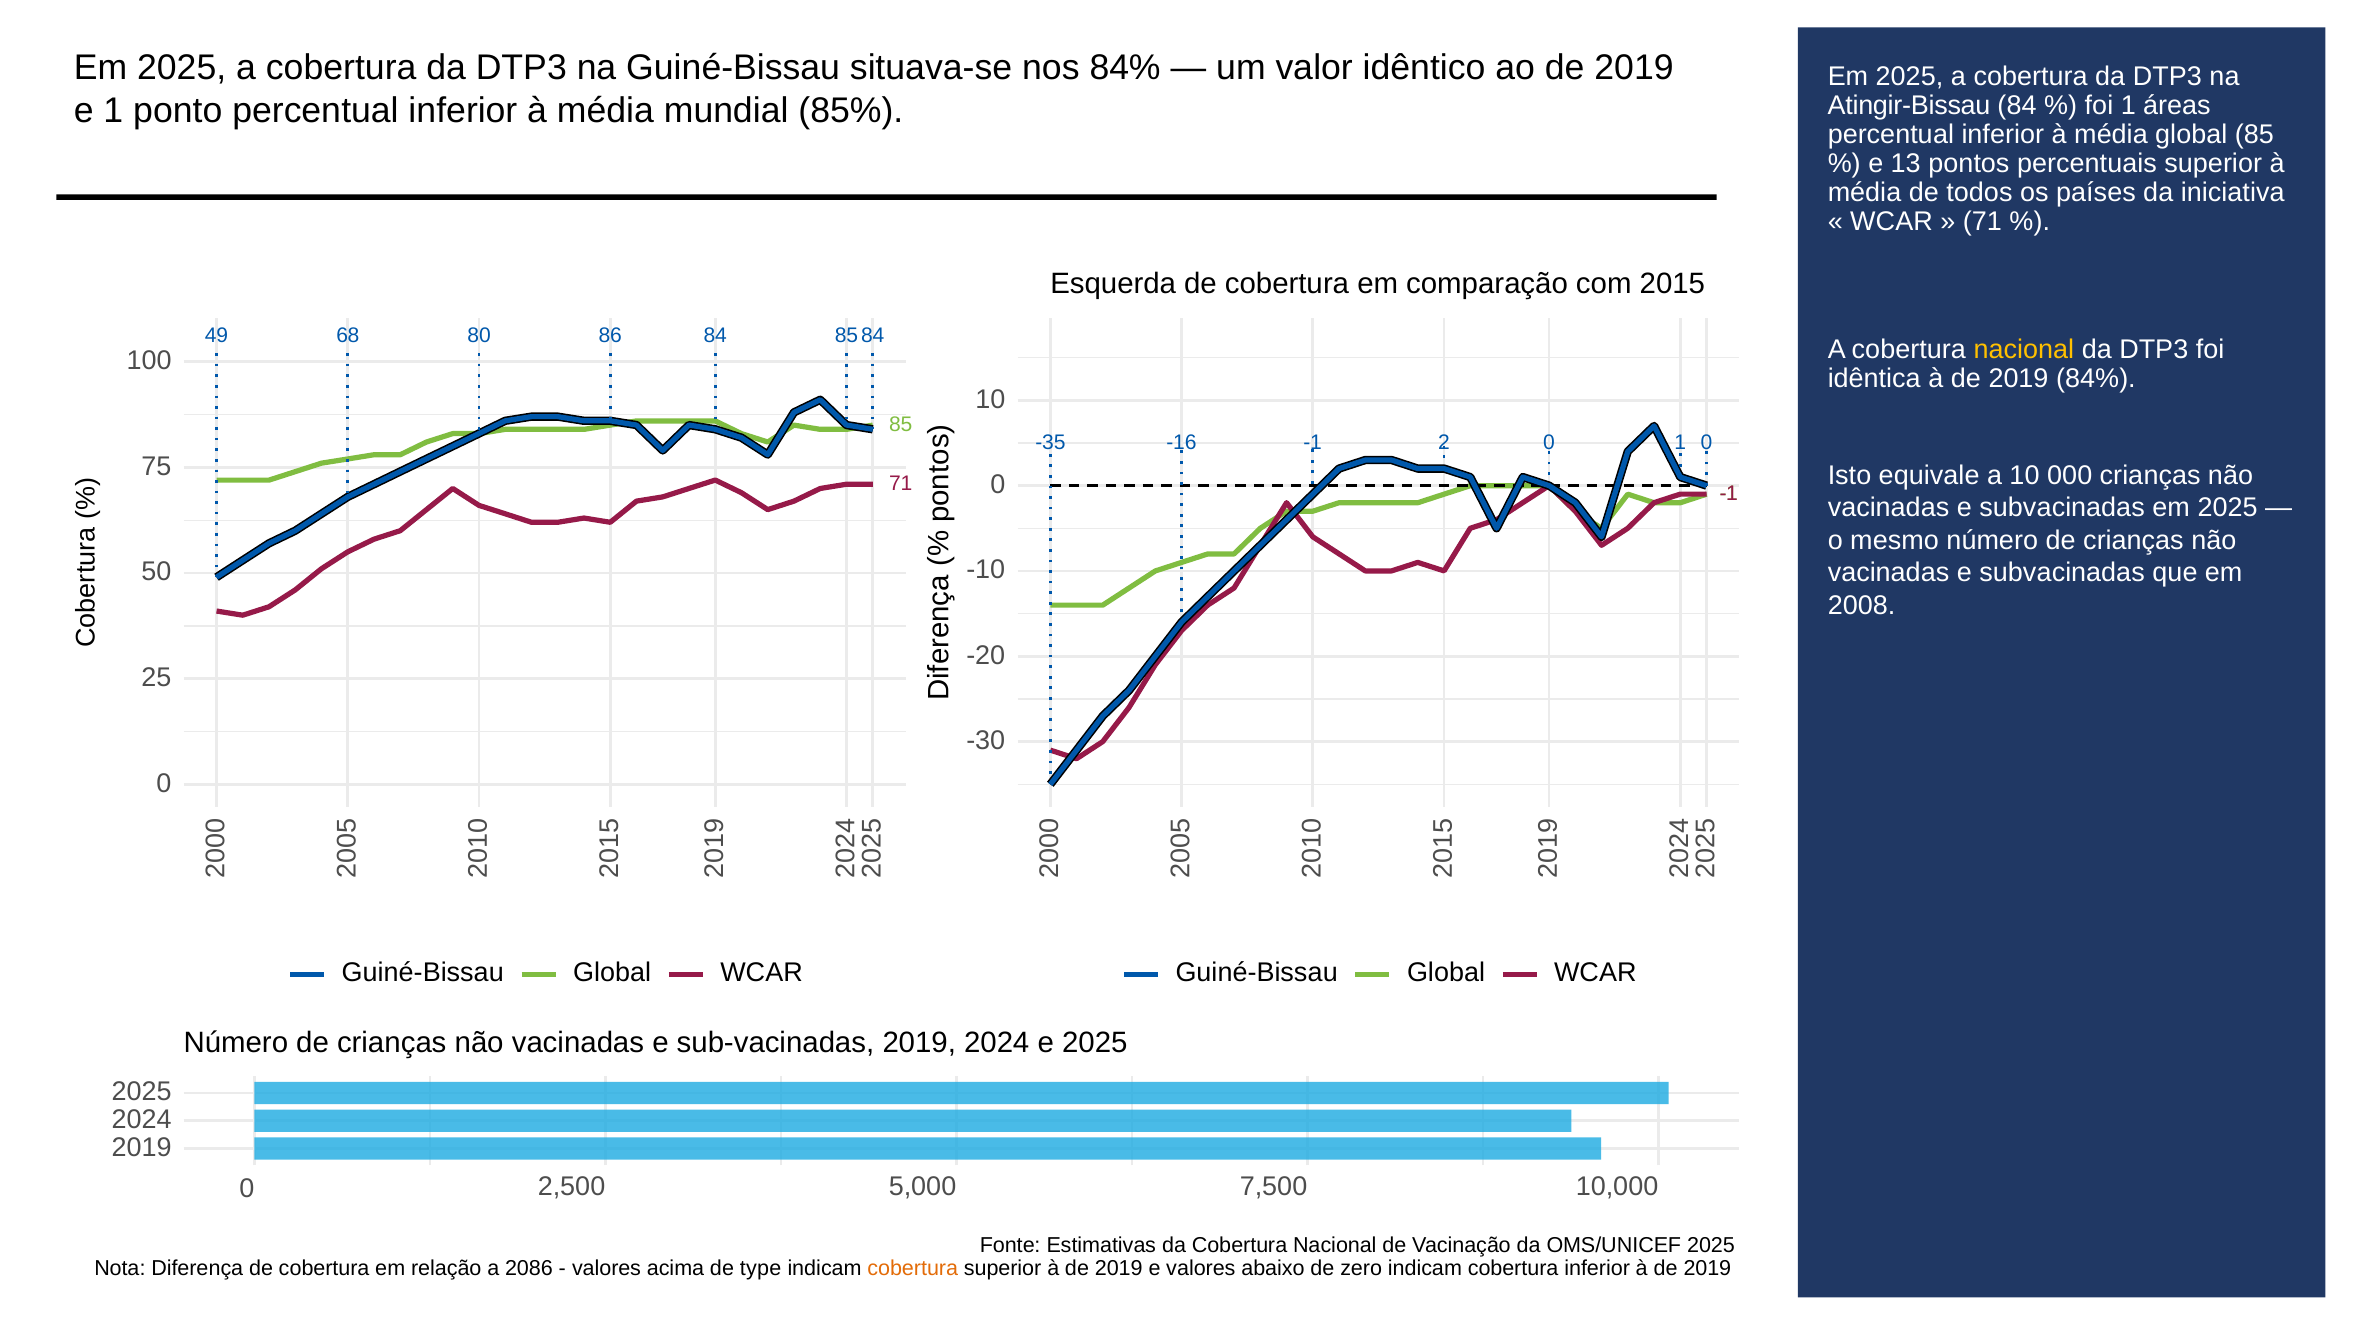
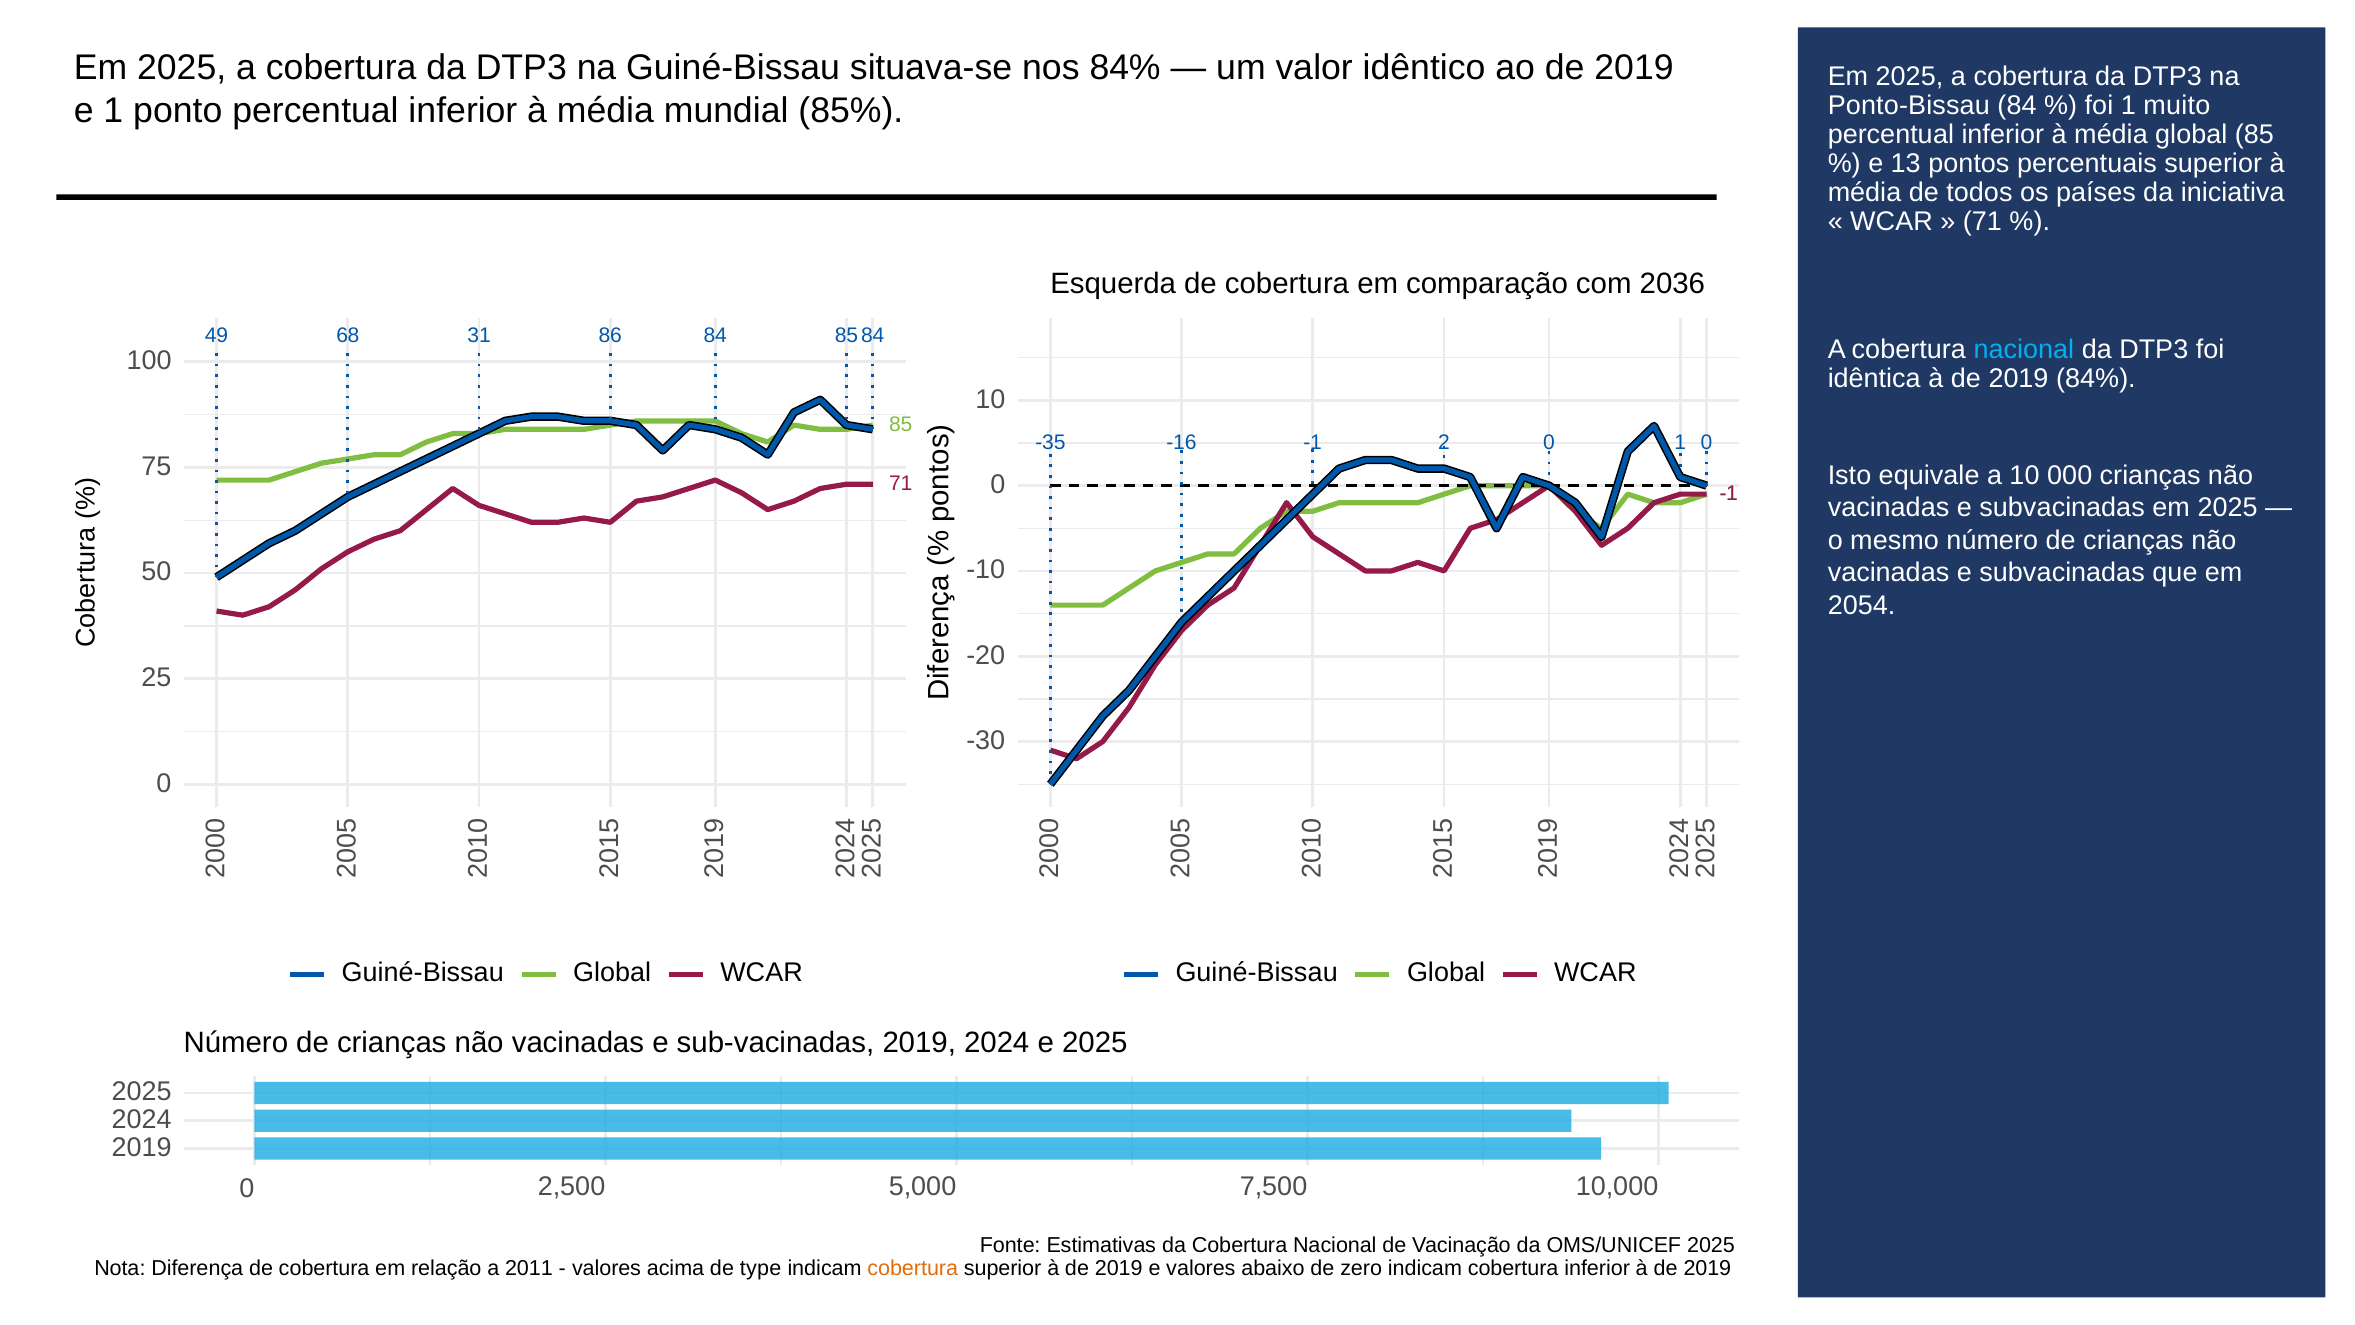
Atingir-Bissau: Atingir-Bissau -> Ponto-Bissau (1909, 105)
áreas: áreas -> muito (2177, 105)
2015: 2015 -> 2036 (1672, 284)
80: 80 -> 31 (479, 335)
nacional colour: yellow -> light blue (2024, 350)
2008: 2008 -> 2054 (1862, 605)
2086: 2086 -> 2011 (529, 1268)
